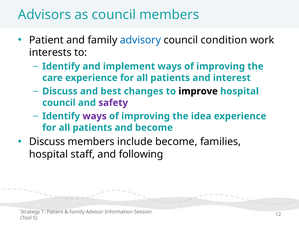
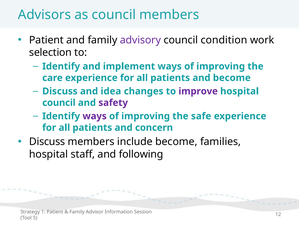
advisory colour: blue -> purple (140, 40)
interests: interests -> selection (50, 52)
and interest: interest -> become (232, 78)
best: best -> idea (111, 91)
improve colour: black -> purple (198, 91)
idea: idea -> safe (201, 116)
and become: become -> concern (154, 127)
